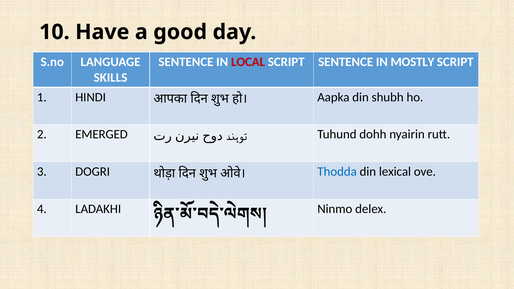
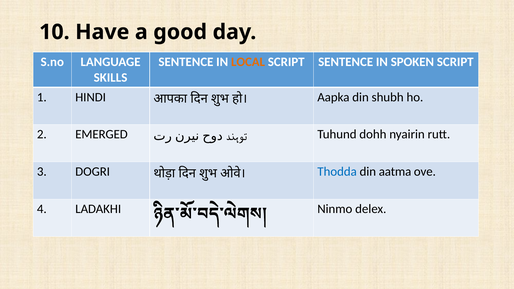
LOCAL colour: red -> orange (248, 62)
MOSTLY: MOSTLY -> SPOKEN (412, 62)
lexical: lexical -> aatma (395, 172)
